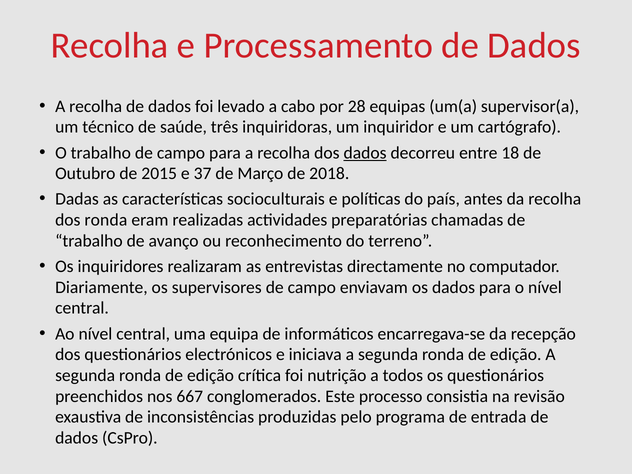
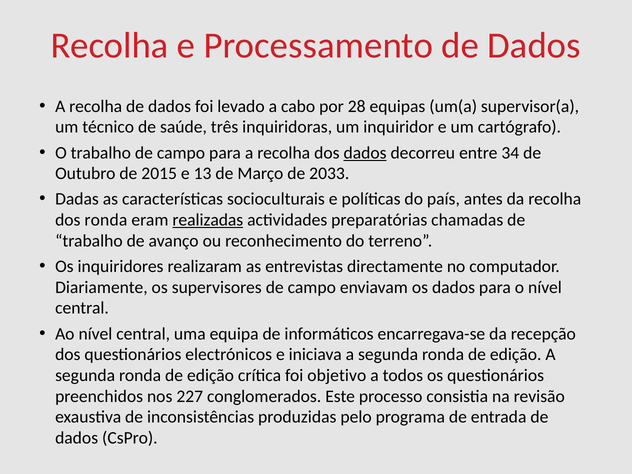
18: 18 -> 34 (510, 153)
37: 37 -> 13 (203, 174)
2018: 2018 -> 2033 (329, 174)
realizadas underline: none -> present (208, 220)
nutrição: nutrição -> objetivo (337, 375)
667: 667 -> 227 (190, 396)
